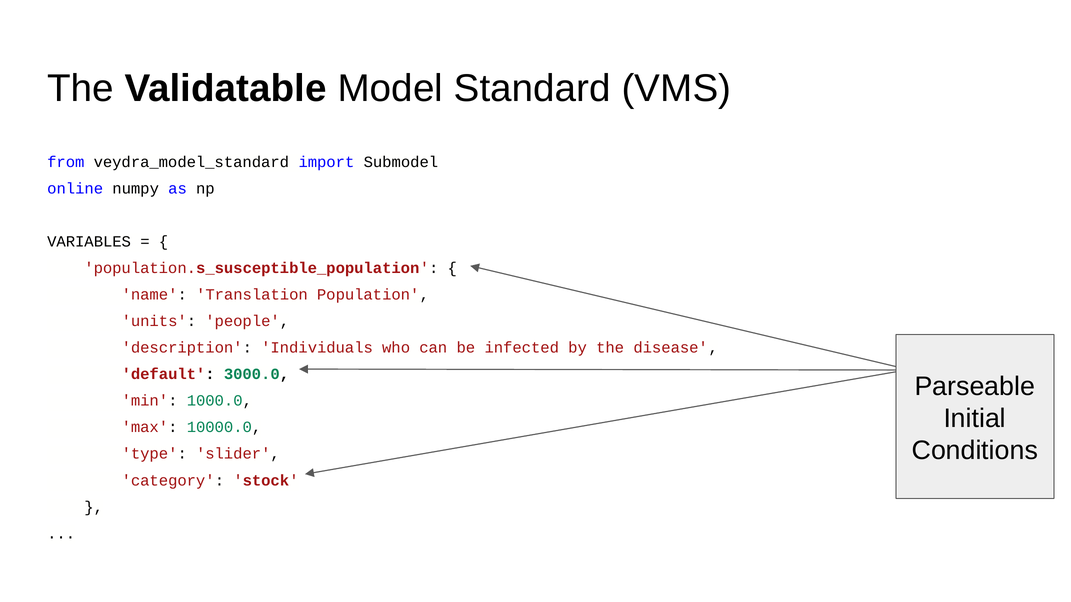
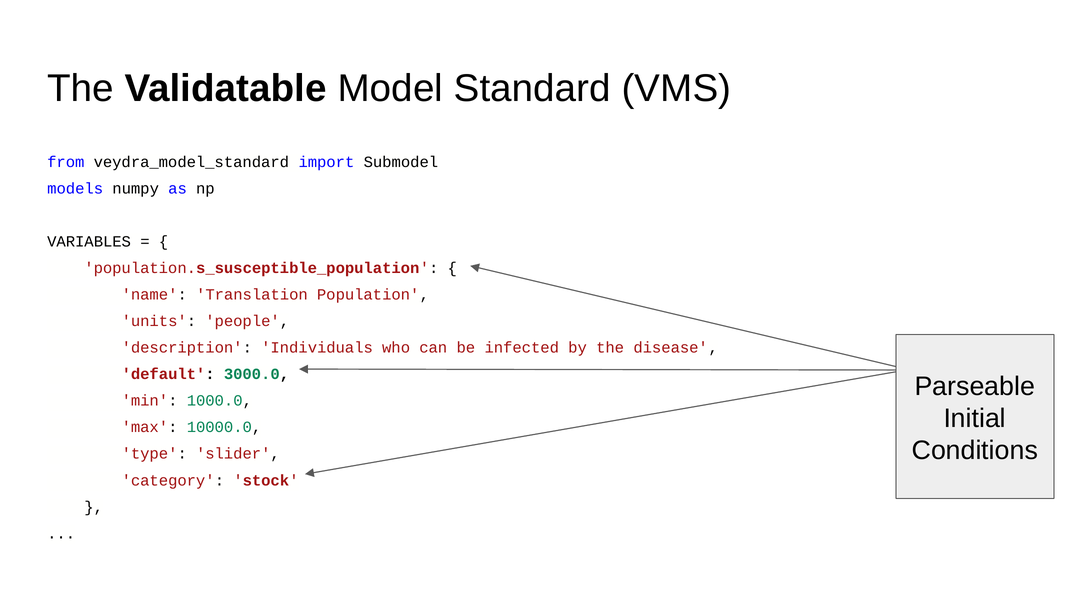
online: online -> models (75, 189)
